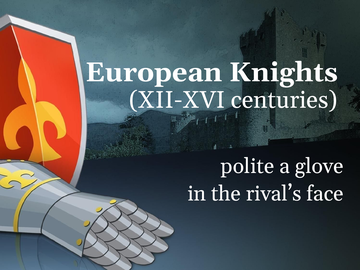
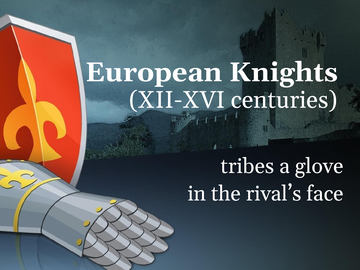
polite: polite -> tribes (247, 166)
